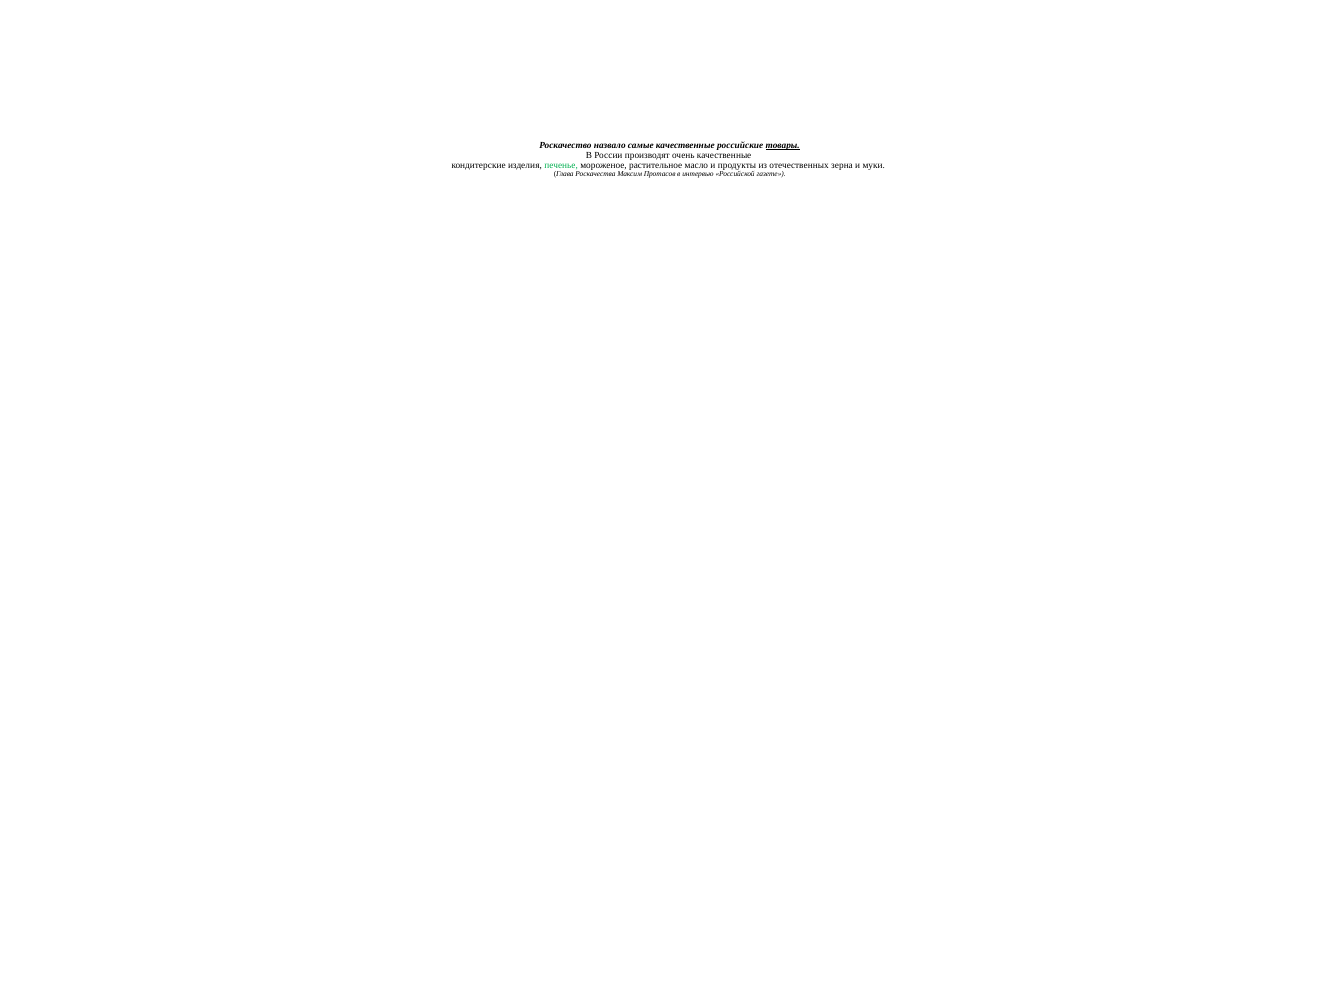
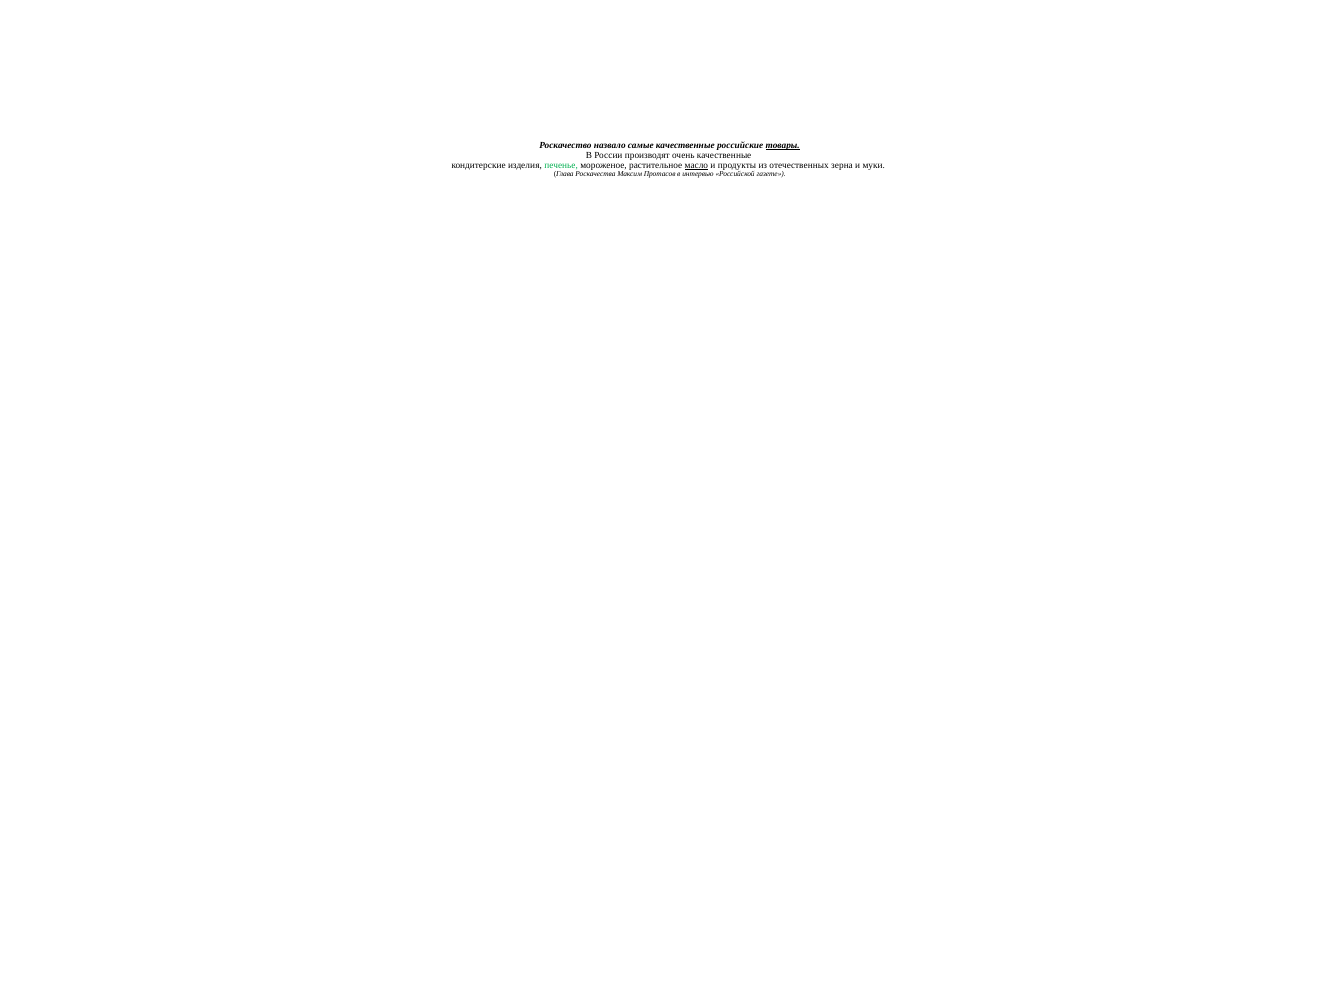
масло underline: none -> present (696, 166)
